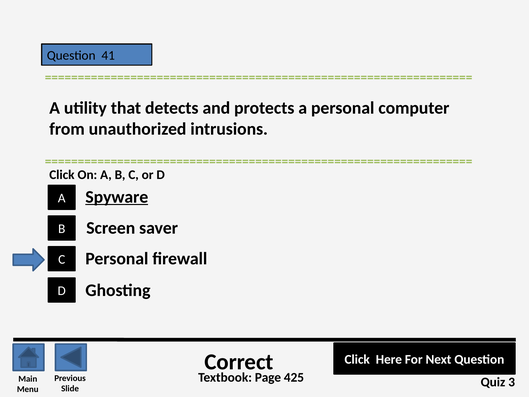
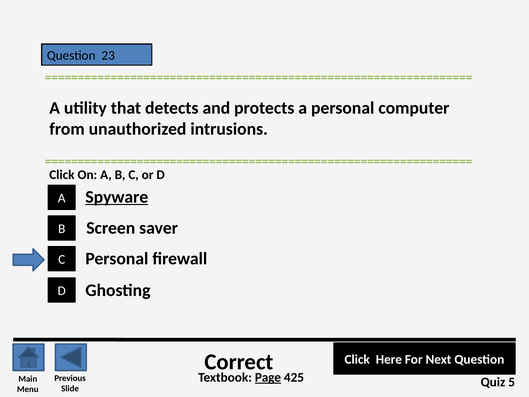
41: 41 -> 23 (108, 56)
Page underline: none -> present (268, 377)
3: 3 -> 5 (512, 382)
